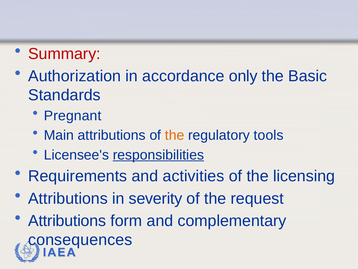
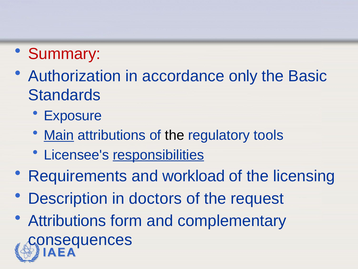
Pregnant: Pregnant -> Exposure (73, 116)
Main underline: none -> present (59, 135)
the colour: orange -> black (175, 135)
activities: activities -> workload (194, 176)
Attributions: Attributions -> Description (68, 198)
severity: severity -> doctors (155, 198)
